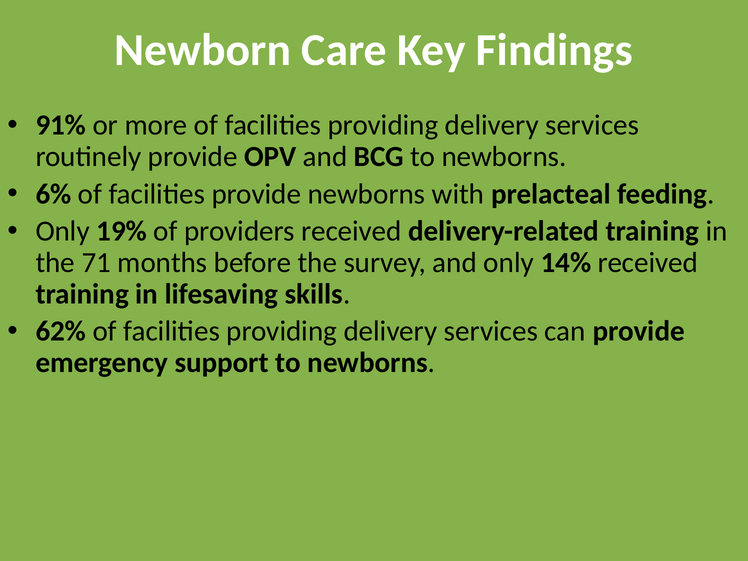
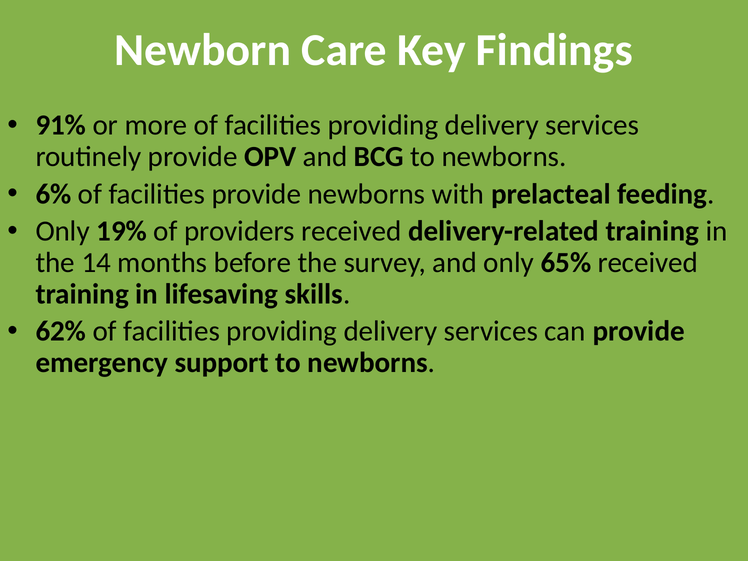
71: 71 -> 14 (96, 263)
14%: 14% -> 65% (566, 263)
